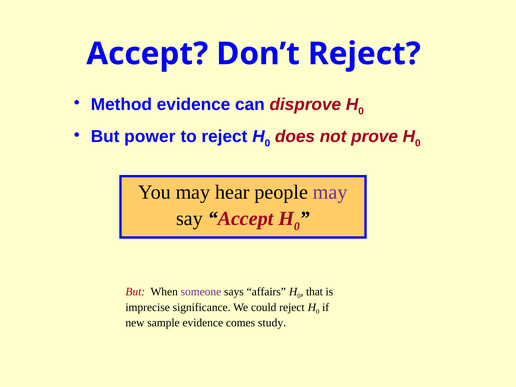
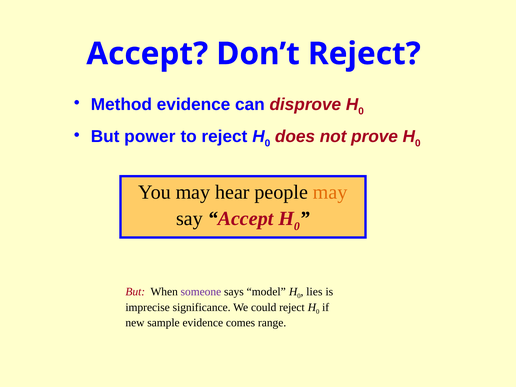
may colour: purple -> orange (330, 192)
affairs: affairs -> model (266, 292)
that: that -> lies (314, 292)
study: study -> range (272, 323)
